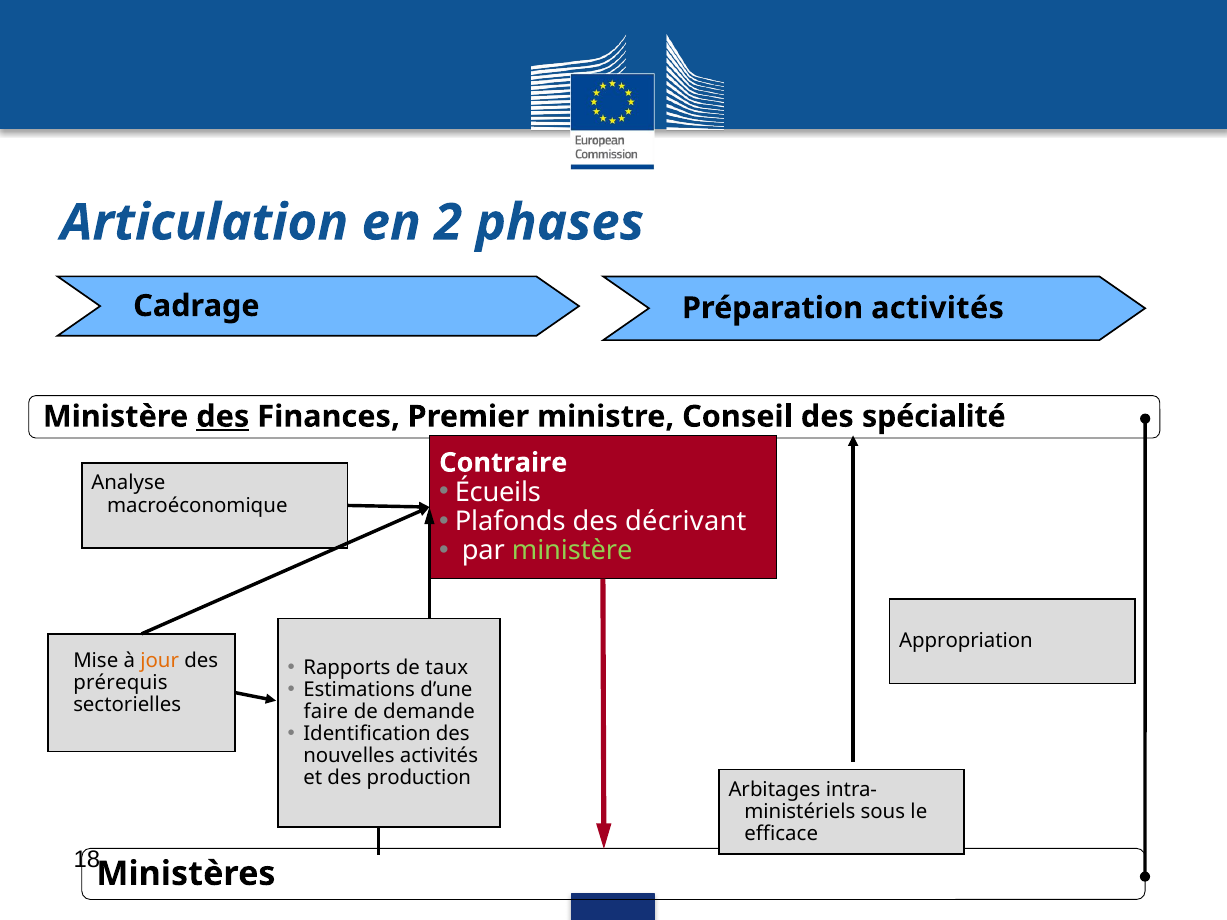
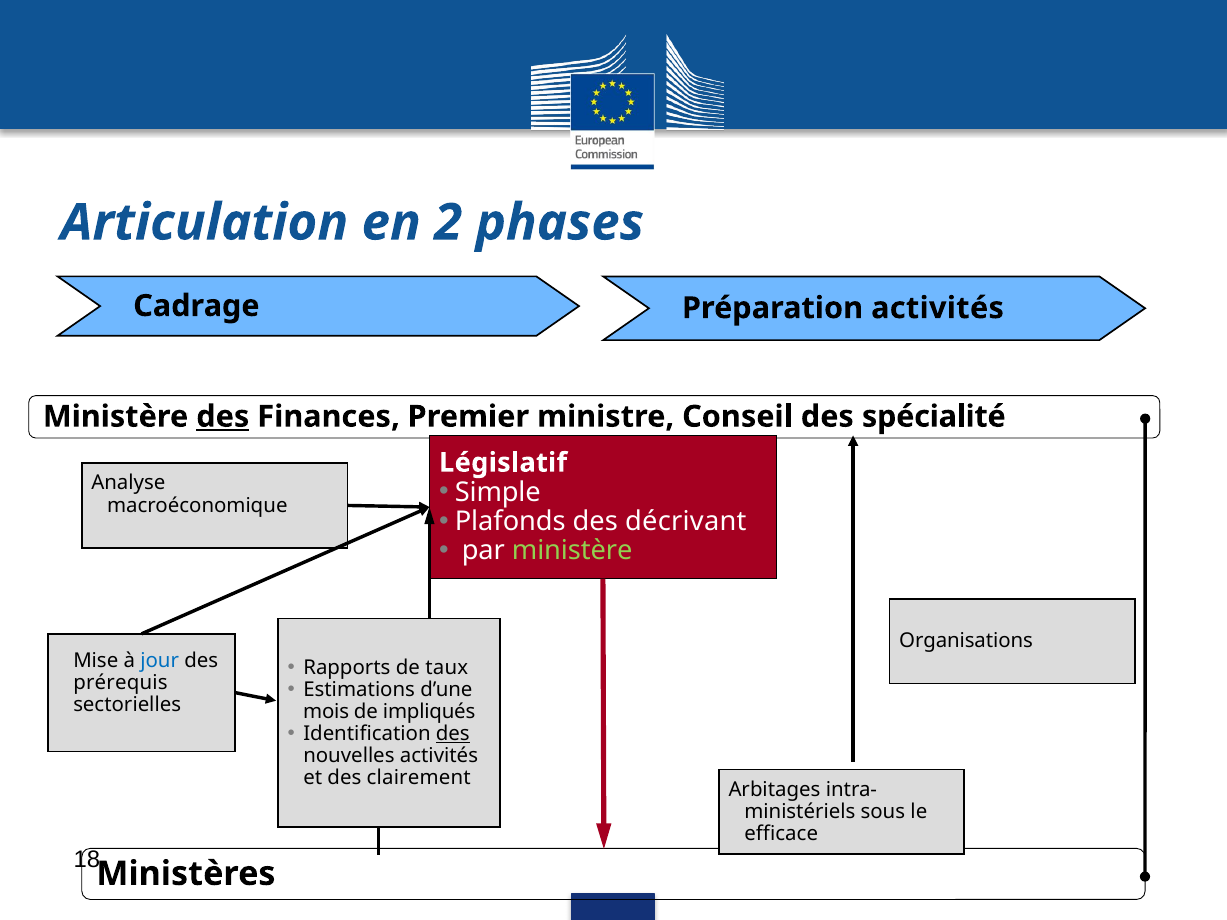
Contraire: Contraire -> Législatif (503, 463)
Écueils: Écueils -> Simple (498, 492)
Appropriation: Appropriation -> Organisations (966, 641)
jour colour: orange -> blue (160, 661)
faire: faire -> mois (326, 712)
demande: demande -> impliqués (429, 712)
des underline: none -> present (453, 734)
production: production -> clairement (419, 778)
